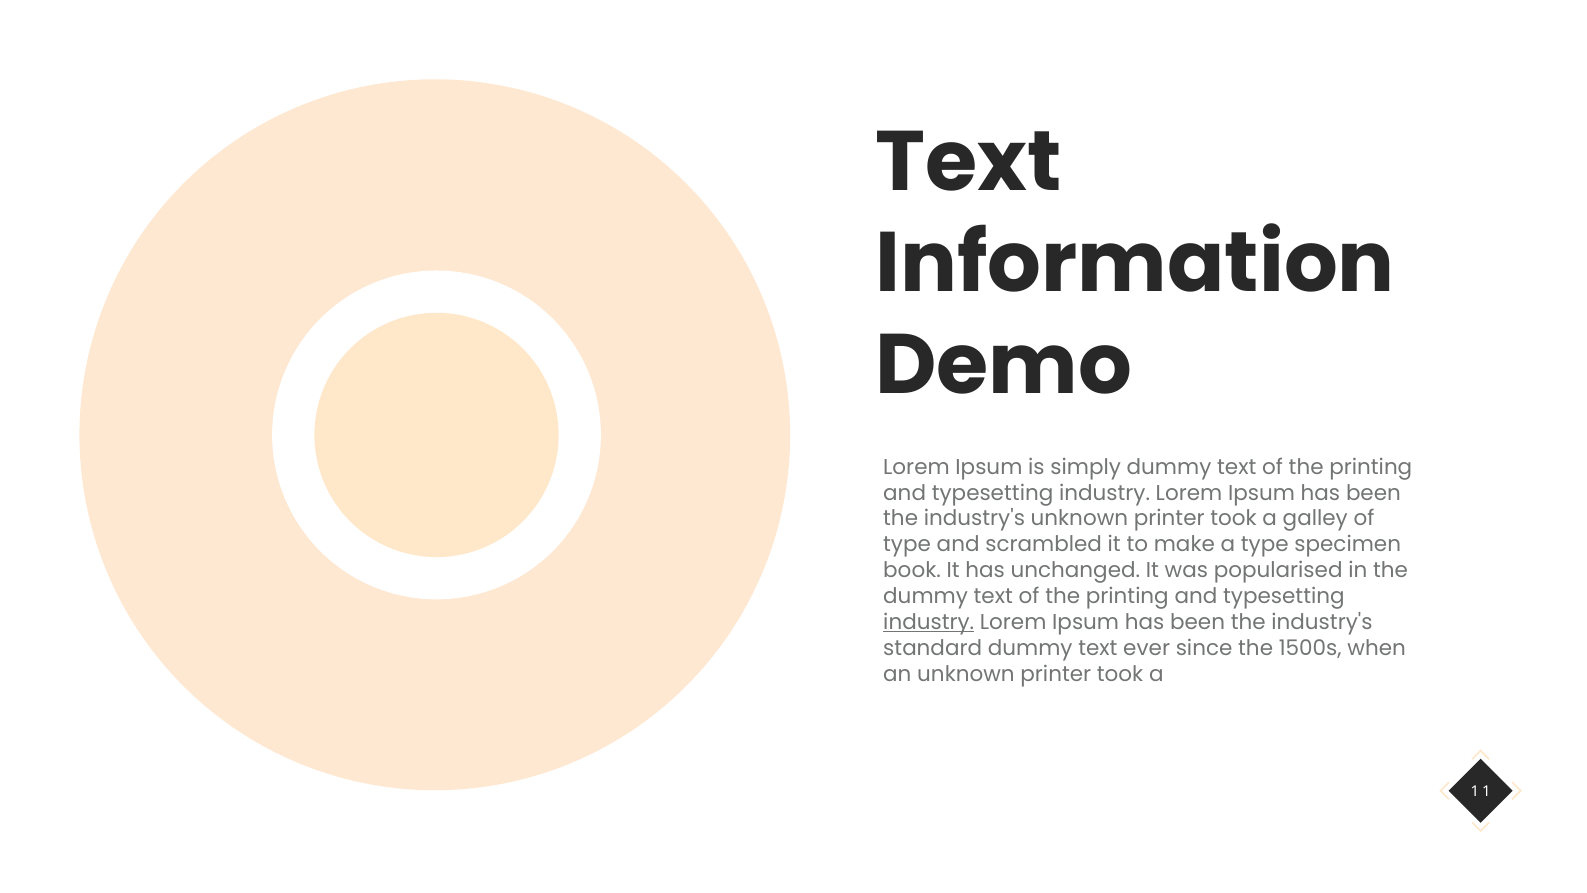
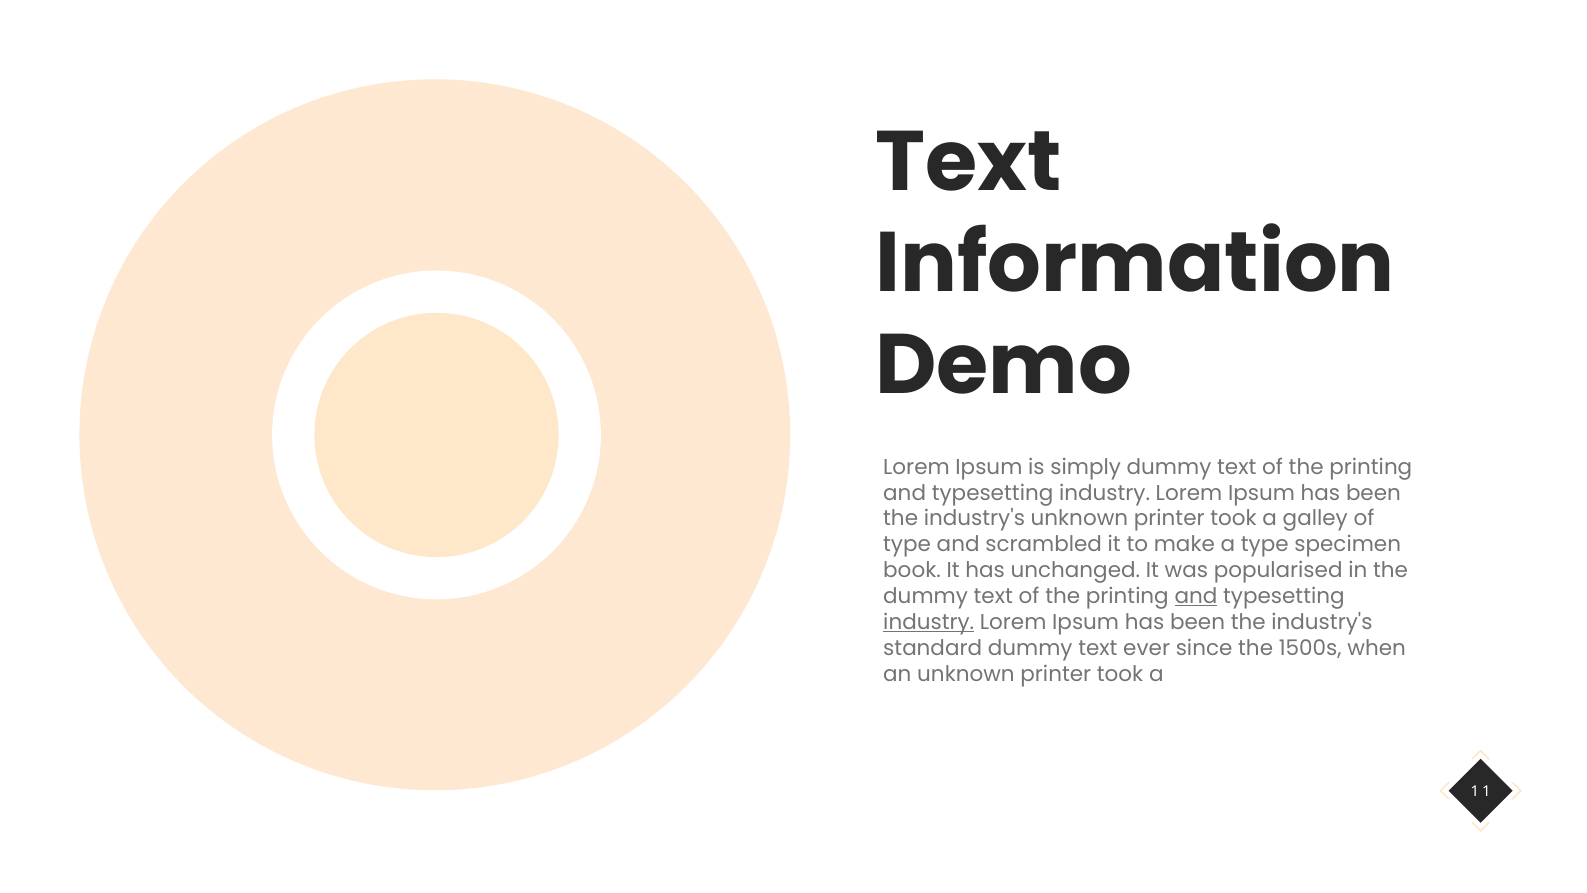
and underline: none -> present (1196, 596)
